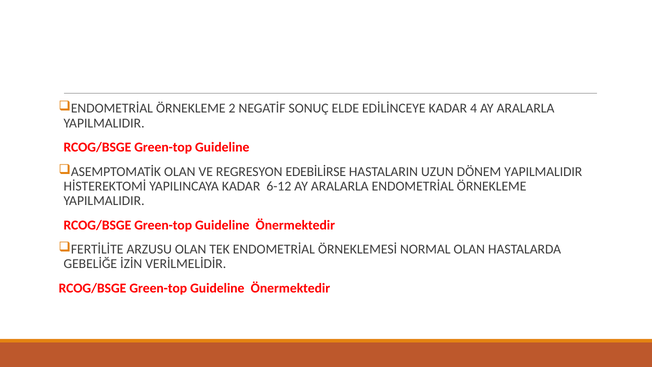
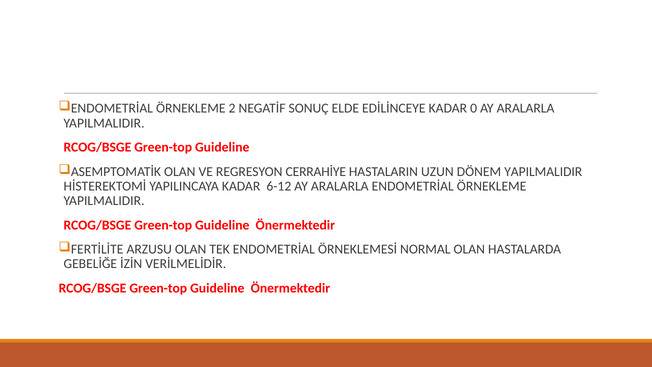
4: 4 -> 0 (474, 108)
EDEBİLİRSE: EDEBİLİRSE -> CERRAHİYE (316, 171)
